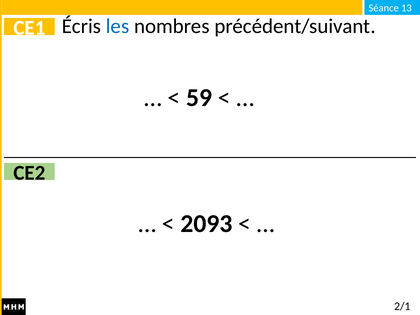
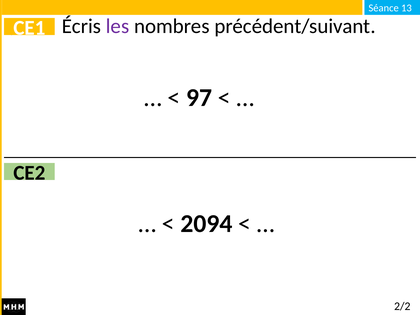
les colour: blue -> purple (118, 26)
59: 59 -> 97 (199, 98)
2093: 2093 -> 2094 (206, 224)
2/1: 2/1 -> 2/2 (402, 306)
